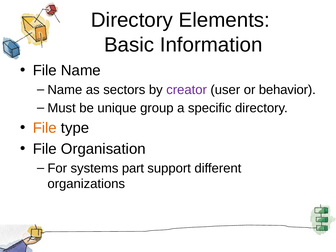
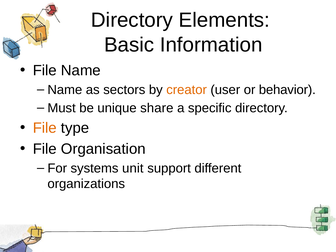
creator colour: purple -> orange (187, 90)
group: group -> share (157, 108)
part: part -> unit (133, 168)
